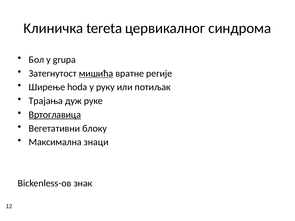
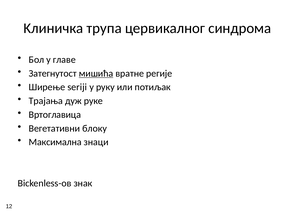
tereta: tereta -> трупа (104, 28)
grupa: grupa -> главе (64, 60)
hoda: hoda -> seriji (77, 87)
Вртоглавица underline: present -> none (55, 115)
